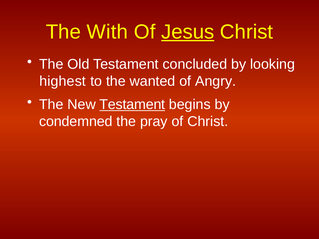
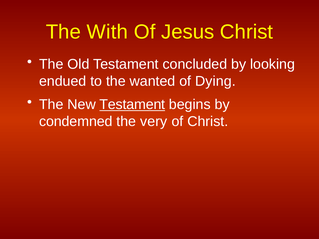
Jesus underline: present -> none (188, 32)
highest: highest -> endued (63, 81)
Angry: Angry -> Dying (216, 81)
pray: pray -> very (154, 122)
